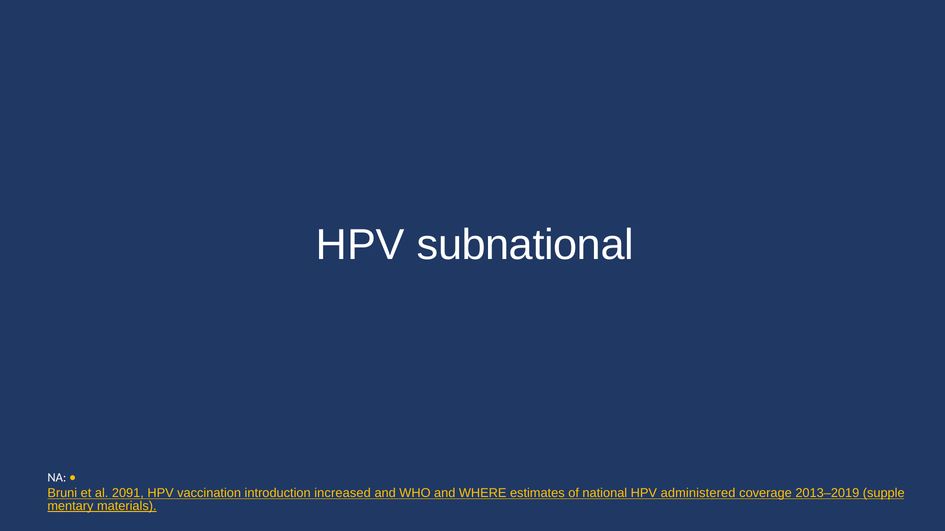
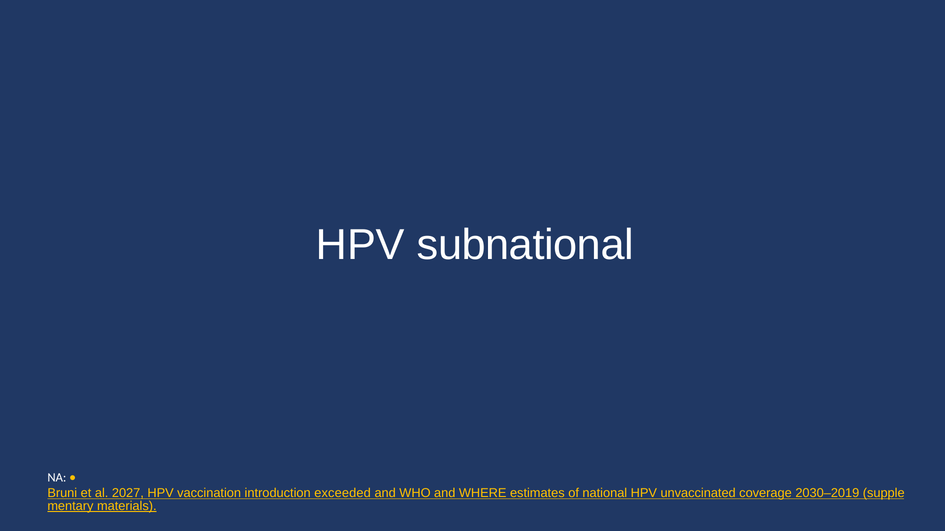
2091: 2091 -> 2027 (128, 494)
increased: increased -> exceeded (343, 494)
administered: administered -> unvaccinated (698, 494)
2013–2019: 2013–2019 -> 2030–2019 (827, 494)
